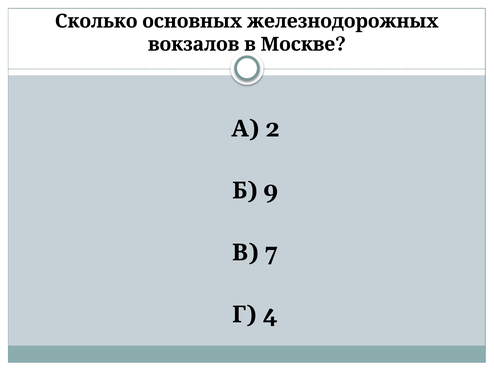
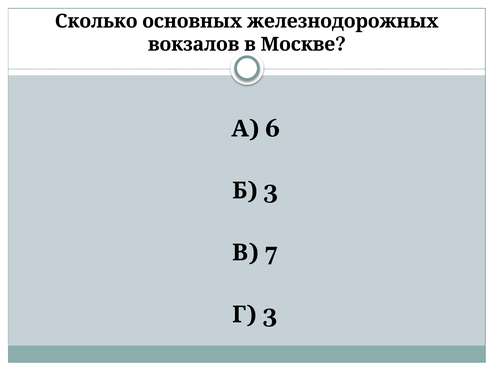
2: 2 -> 6 (273, 129)
9: 9 -> 3 (271, 190)
4: 4 -> 3 (270, 314)
